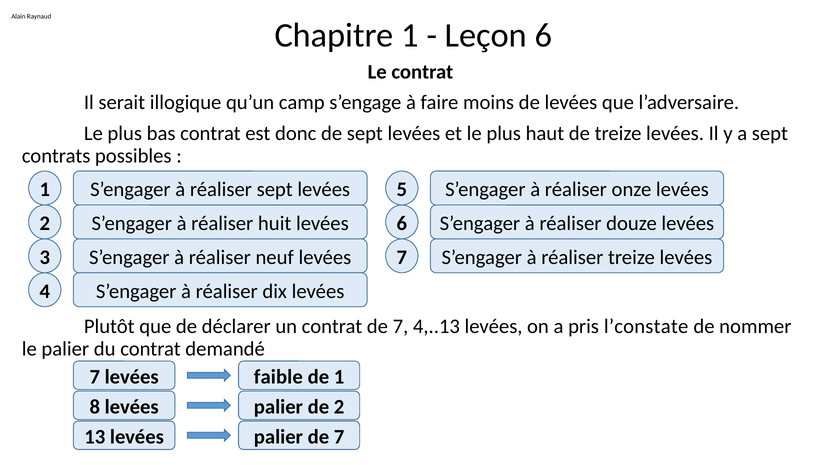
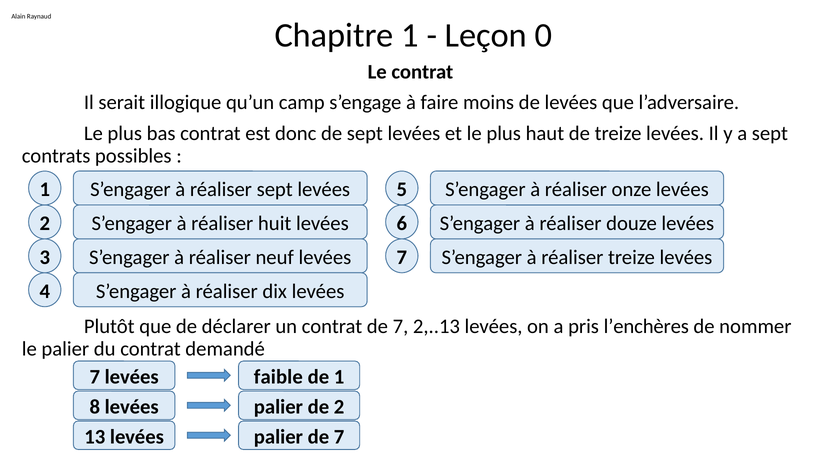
Leçon 6: 6 -> 0 (543, 36)
4,..13: 4,..13 -> 2,..13 (436, 327)
l’constate: l’constate -> l’enchères (646, 327)
